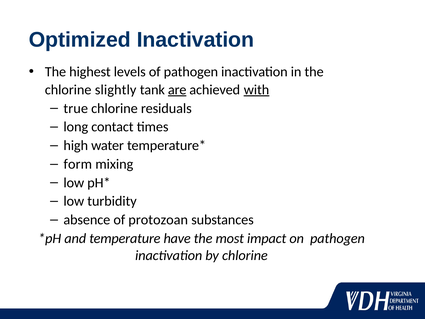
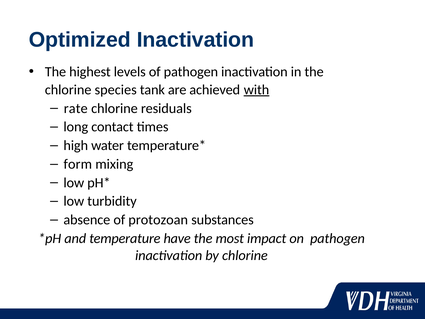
slightly: slightly -> species (116, 90)
are underline: present -> none (177, 90)
true: true -> rate (76, 108)
